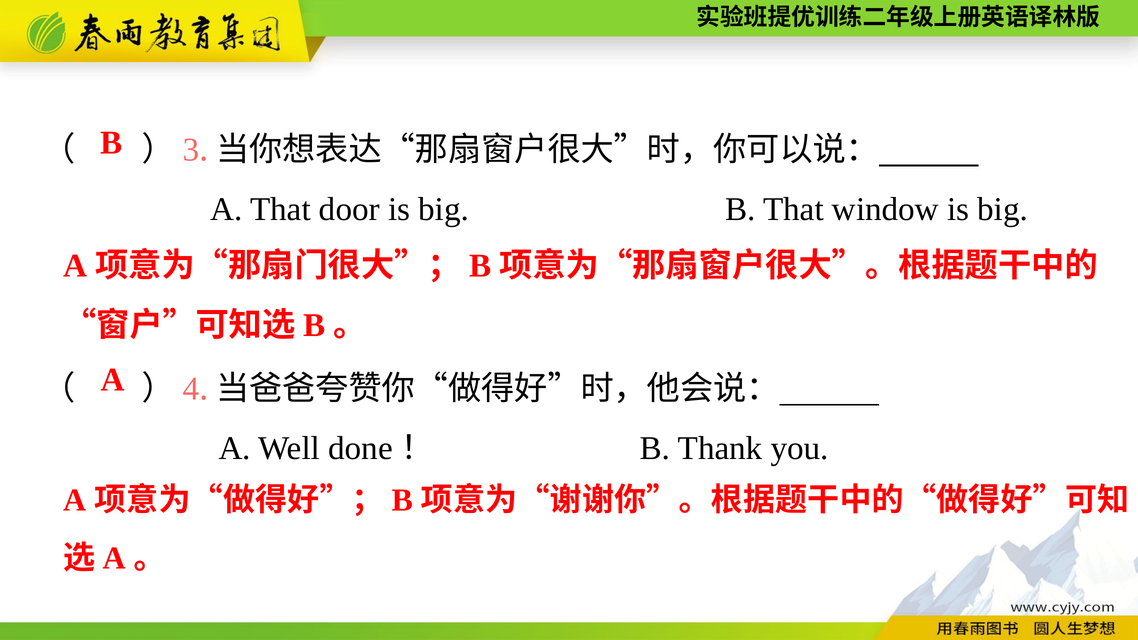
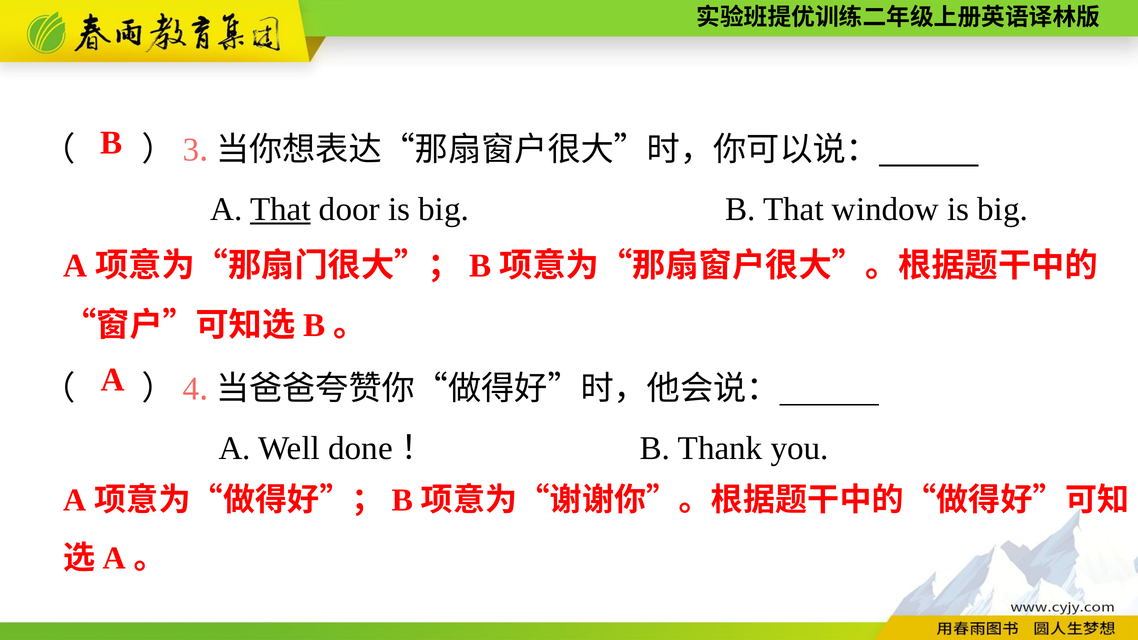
That underline: none -> present (280, 210)
